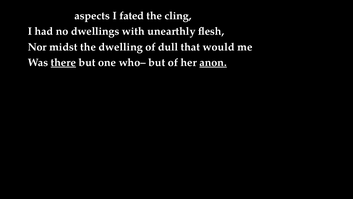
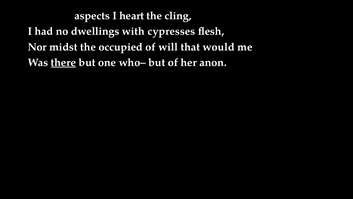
fated: fated -> heart (132, 16)
unearthly: unearthly -> cypresses (171, 31)
dwelling: dwelling -> occupied (121, 47)
dull: dull -> will (168, 47)
anon underline: present -> none (213, 62)
